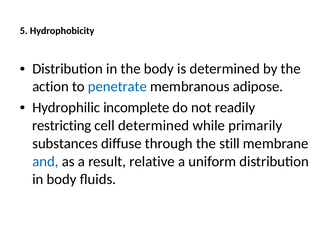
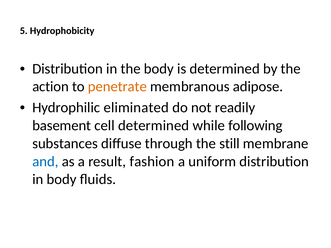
penetrate colour: blue -> orange (117, 87)
incomplete: incomplete -> eliminated (136, 108)
restricting: restricting -> basement (62, 126)
primarily: primarily -> following (255, 126)
relative: relative -> fashion (152, 162)
